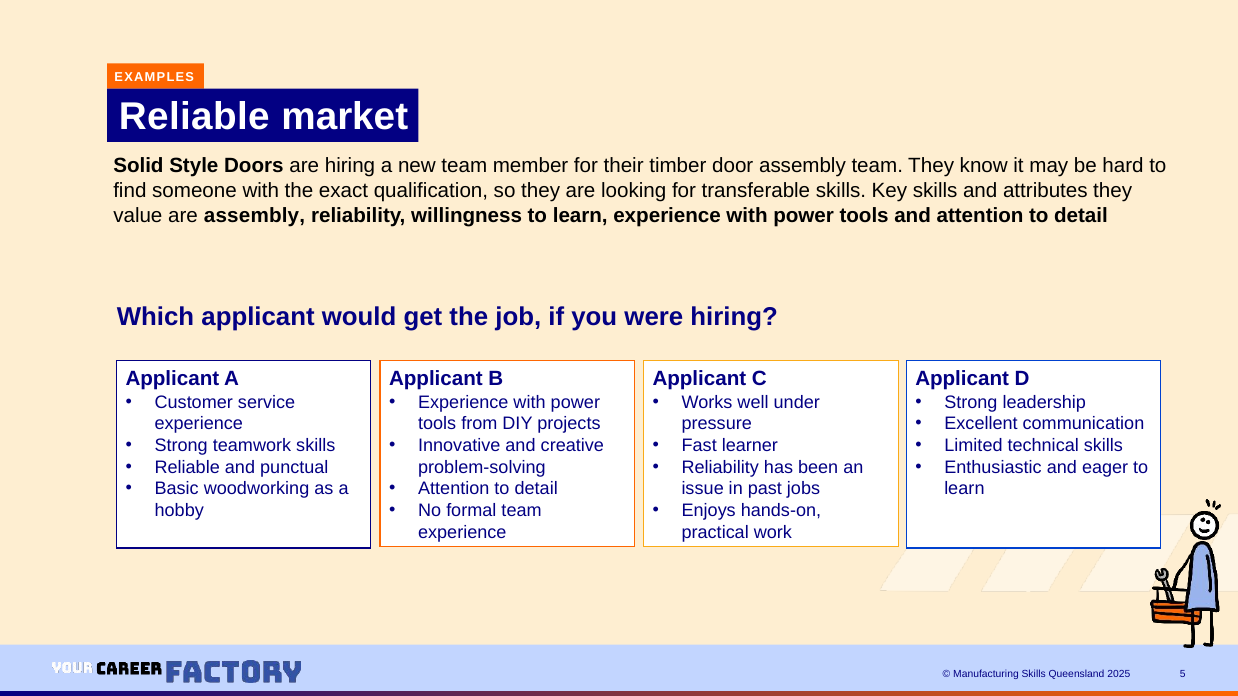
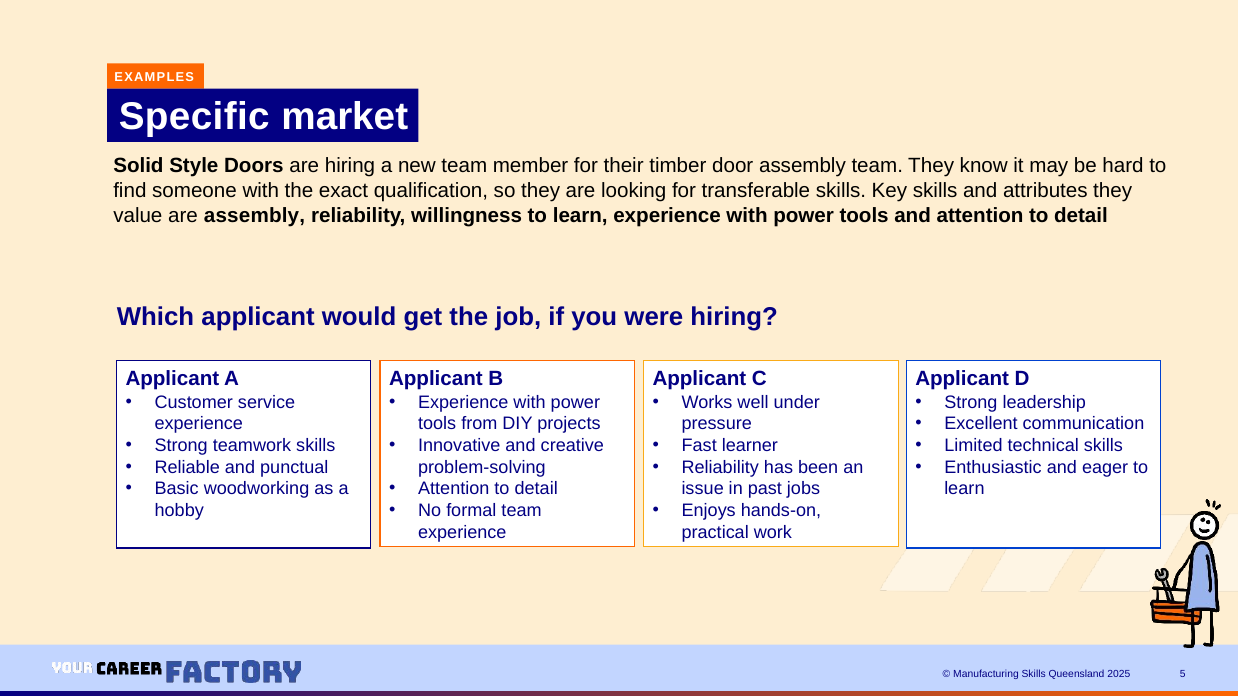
Reliable: Reliable -> Specific (194, 117)
